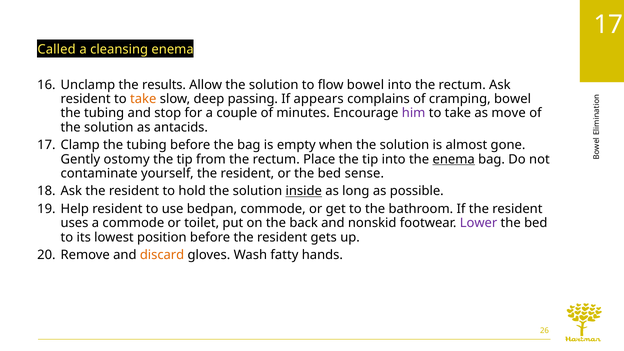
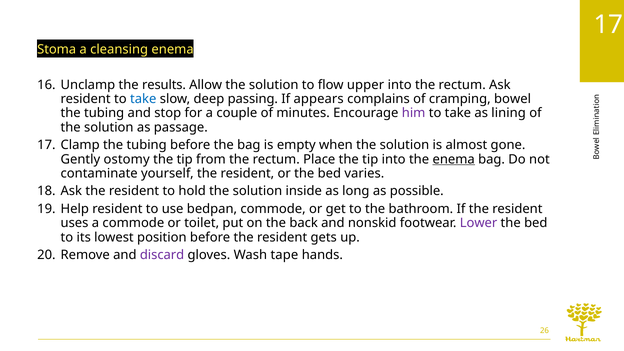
Called: Called -> Stoma (57, 49)
flow bowel: bowel -> upper (366, 85)
take colour: orange -> blue (143, 99)
move: move -> lining (509, 113)
antacids: antacids -> passage (181, 127)
sense: sense -> varies (364, 173)
inside underline: present -> none (304, 191)
discard colour: orange -> purple (162, 255)
fatty: fatty -> tape (284, 255)
